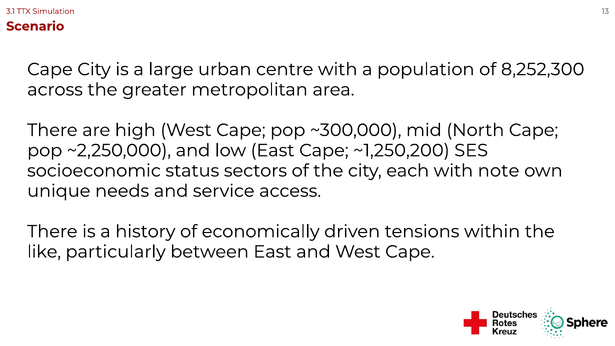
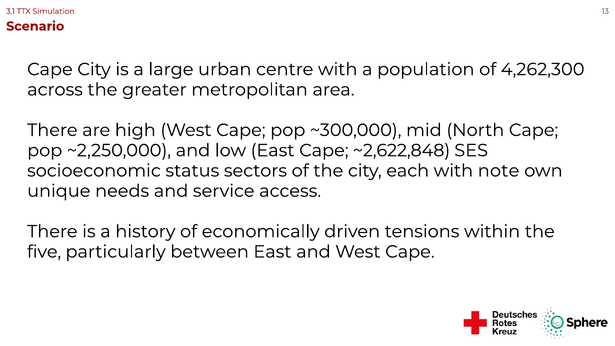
8,252,300: 8,252,300 -> 4,262,300 (543, 69)
~1,250,200: ~1,250,200 -> ~2,622,848 (402, 150)
like: like -> five (44, 252)
